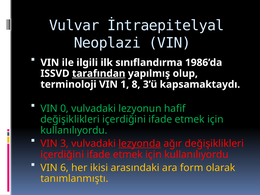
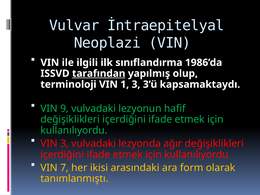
1 8: 8 -> 3 (136, 84)
0: 0 -> 9 (64, 109)
lezyonda underline: present -> none (140, 144)
6: 6 -> 7 (64, 168)
